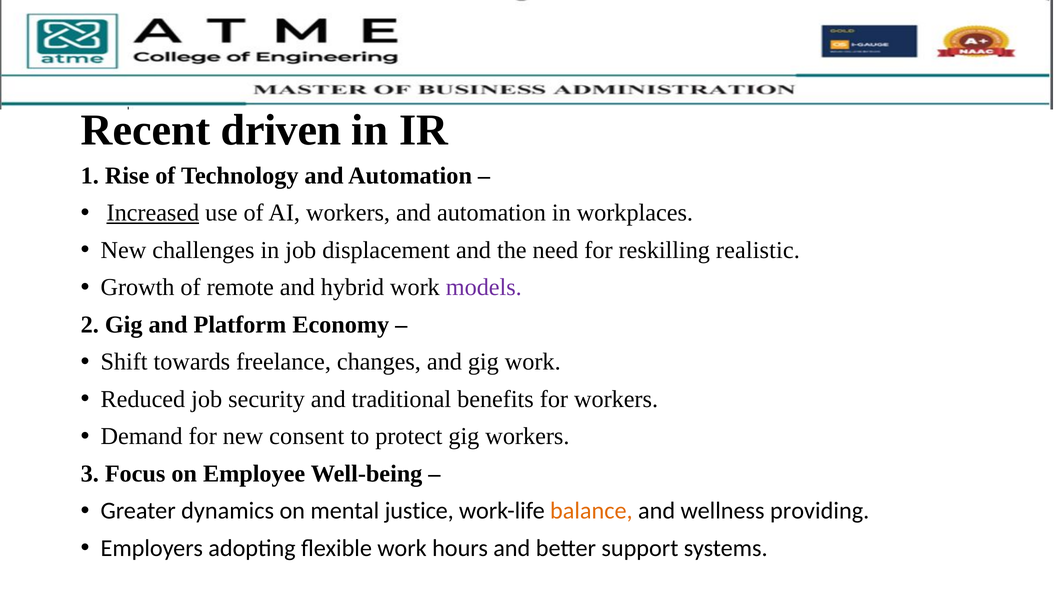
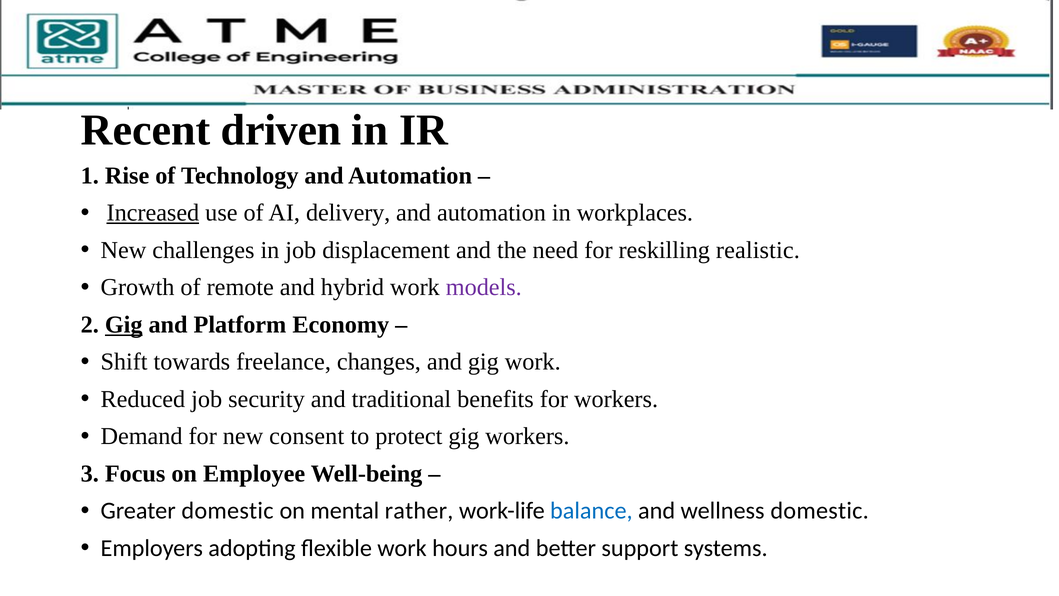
AI workers: workers -> delivery (348, 213)
Gig underline: none -> present (124, 324)
Greater dynamics: dynamics -> domestic (227, 511)
justice: justice -> rather (419, 511)
balance colour: orange -> blue (591, 511)
wellness providing: providing -> domestic (820, 511)
